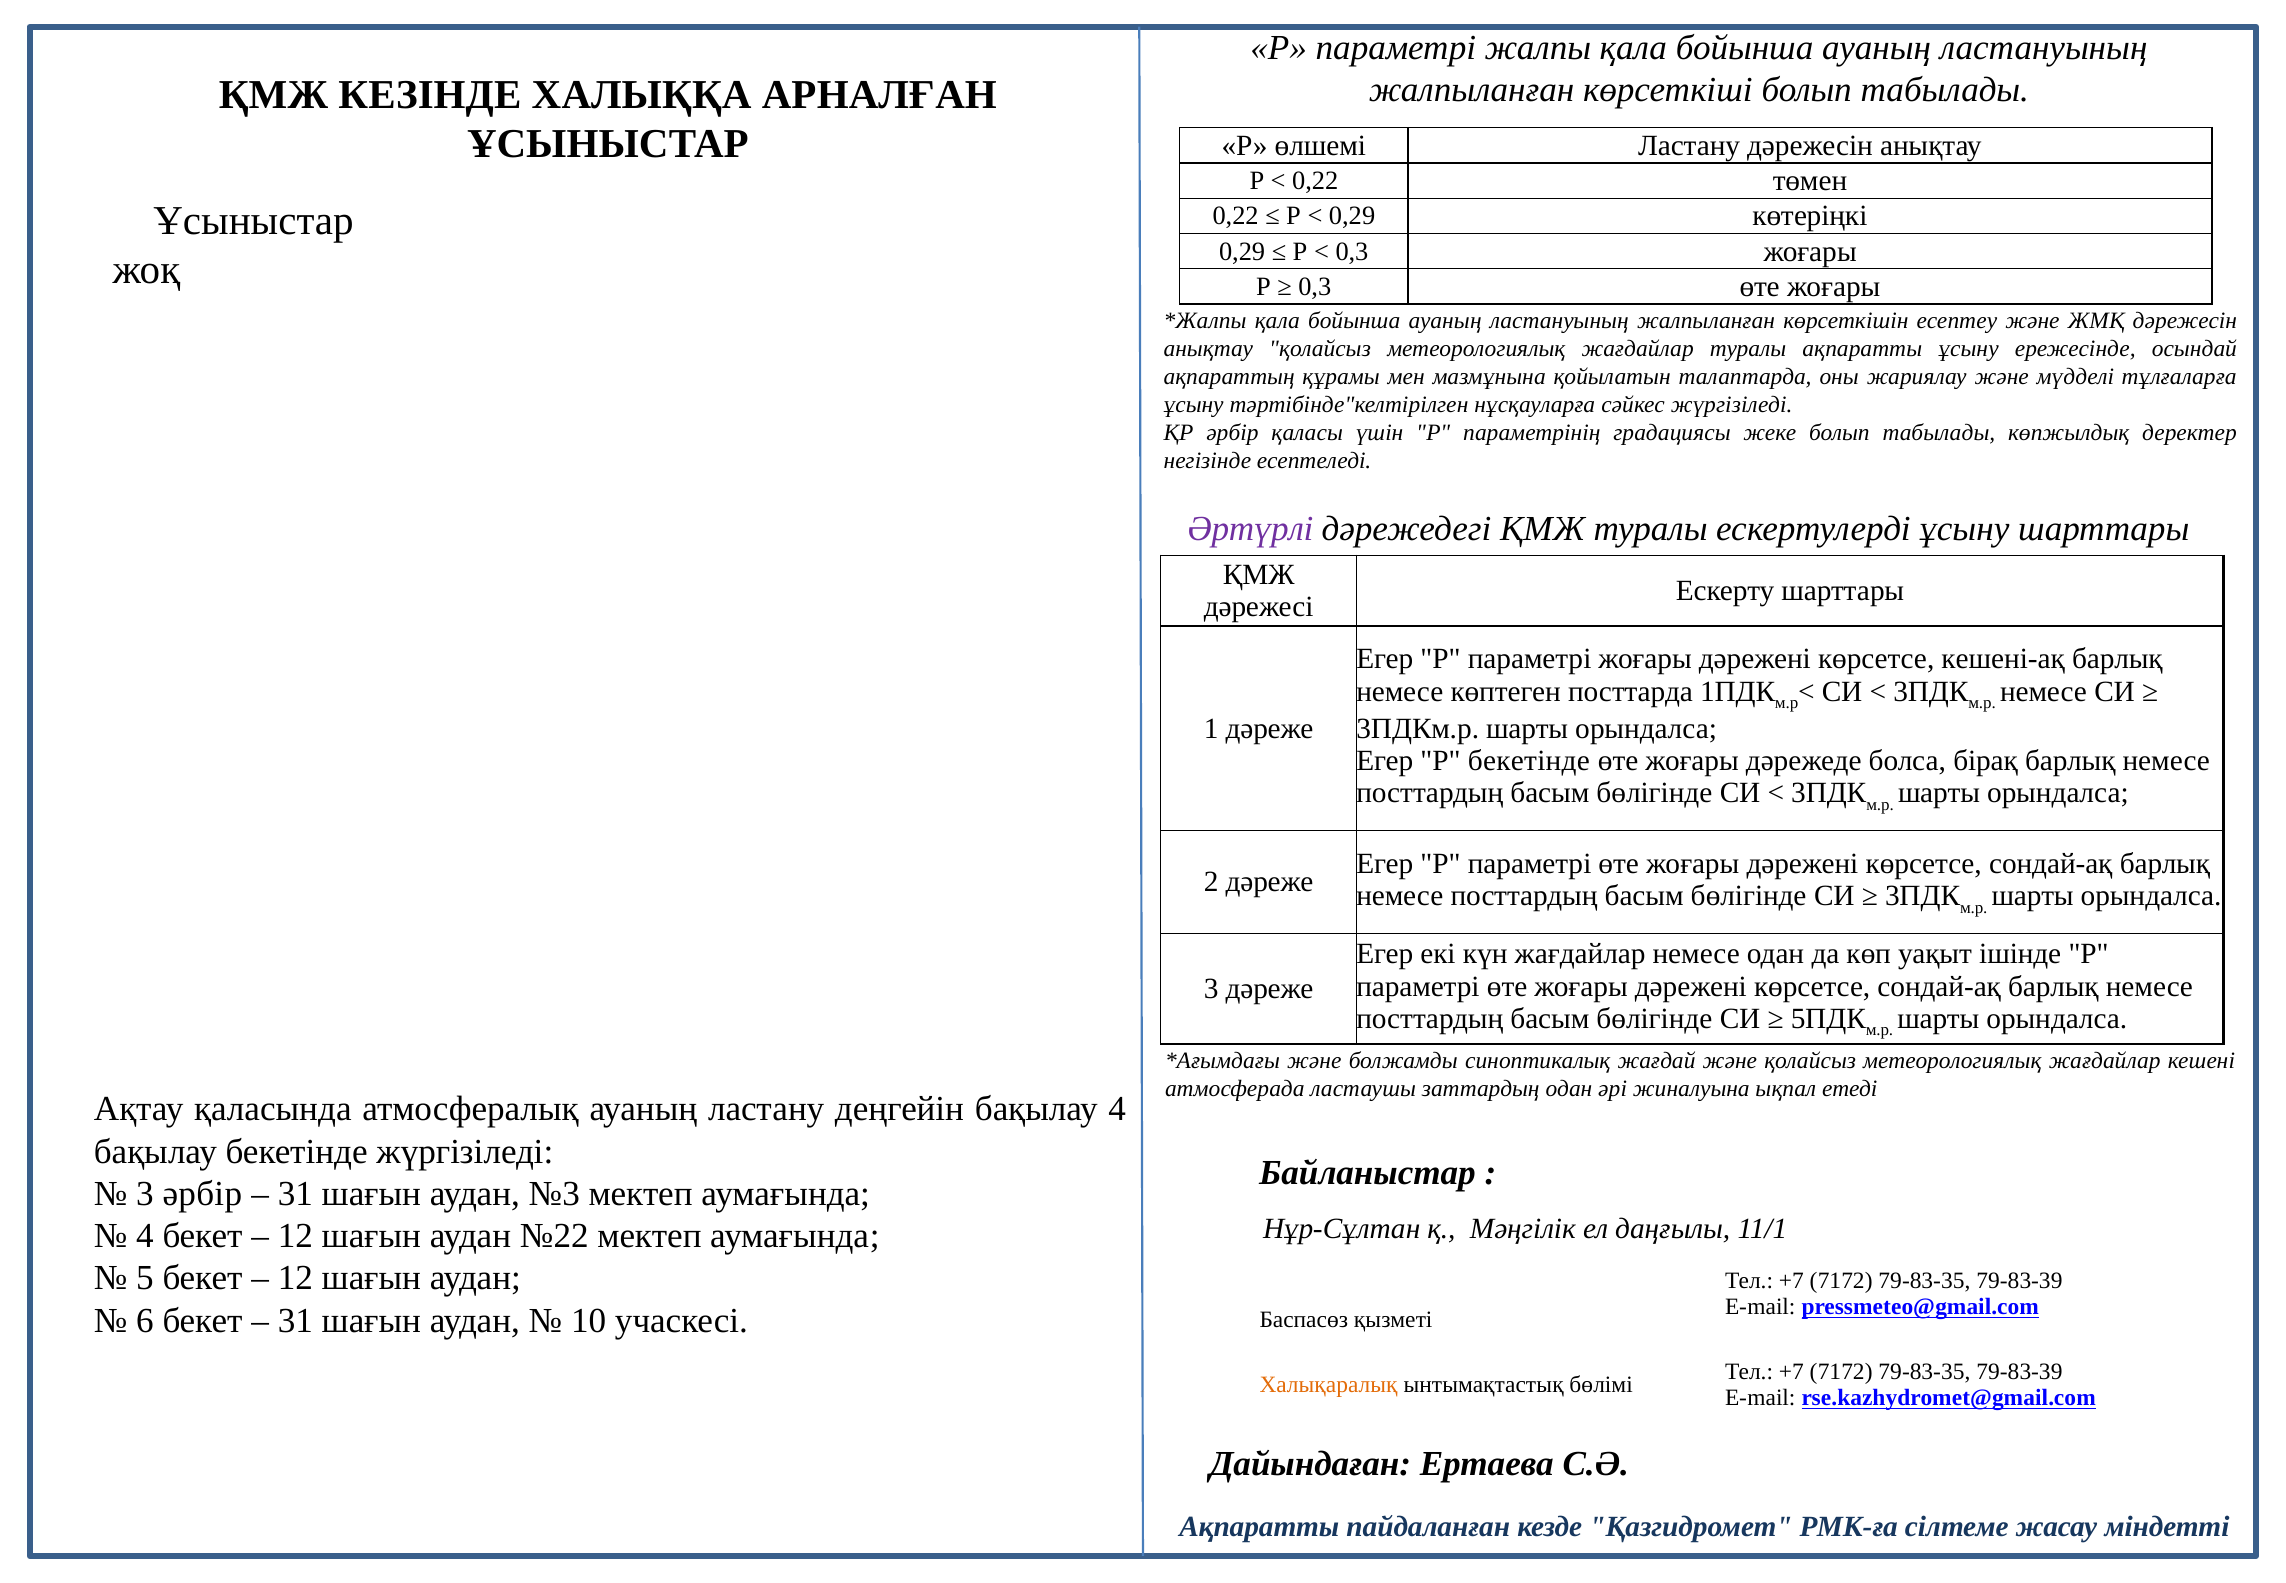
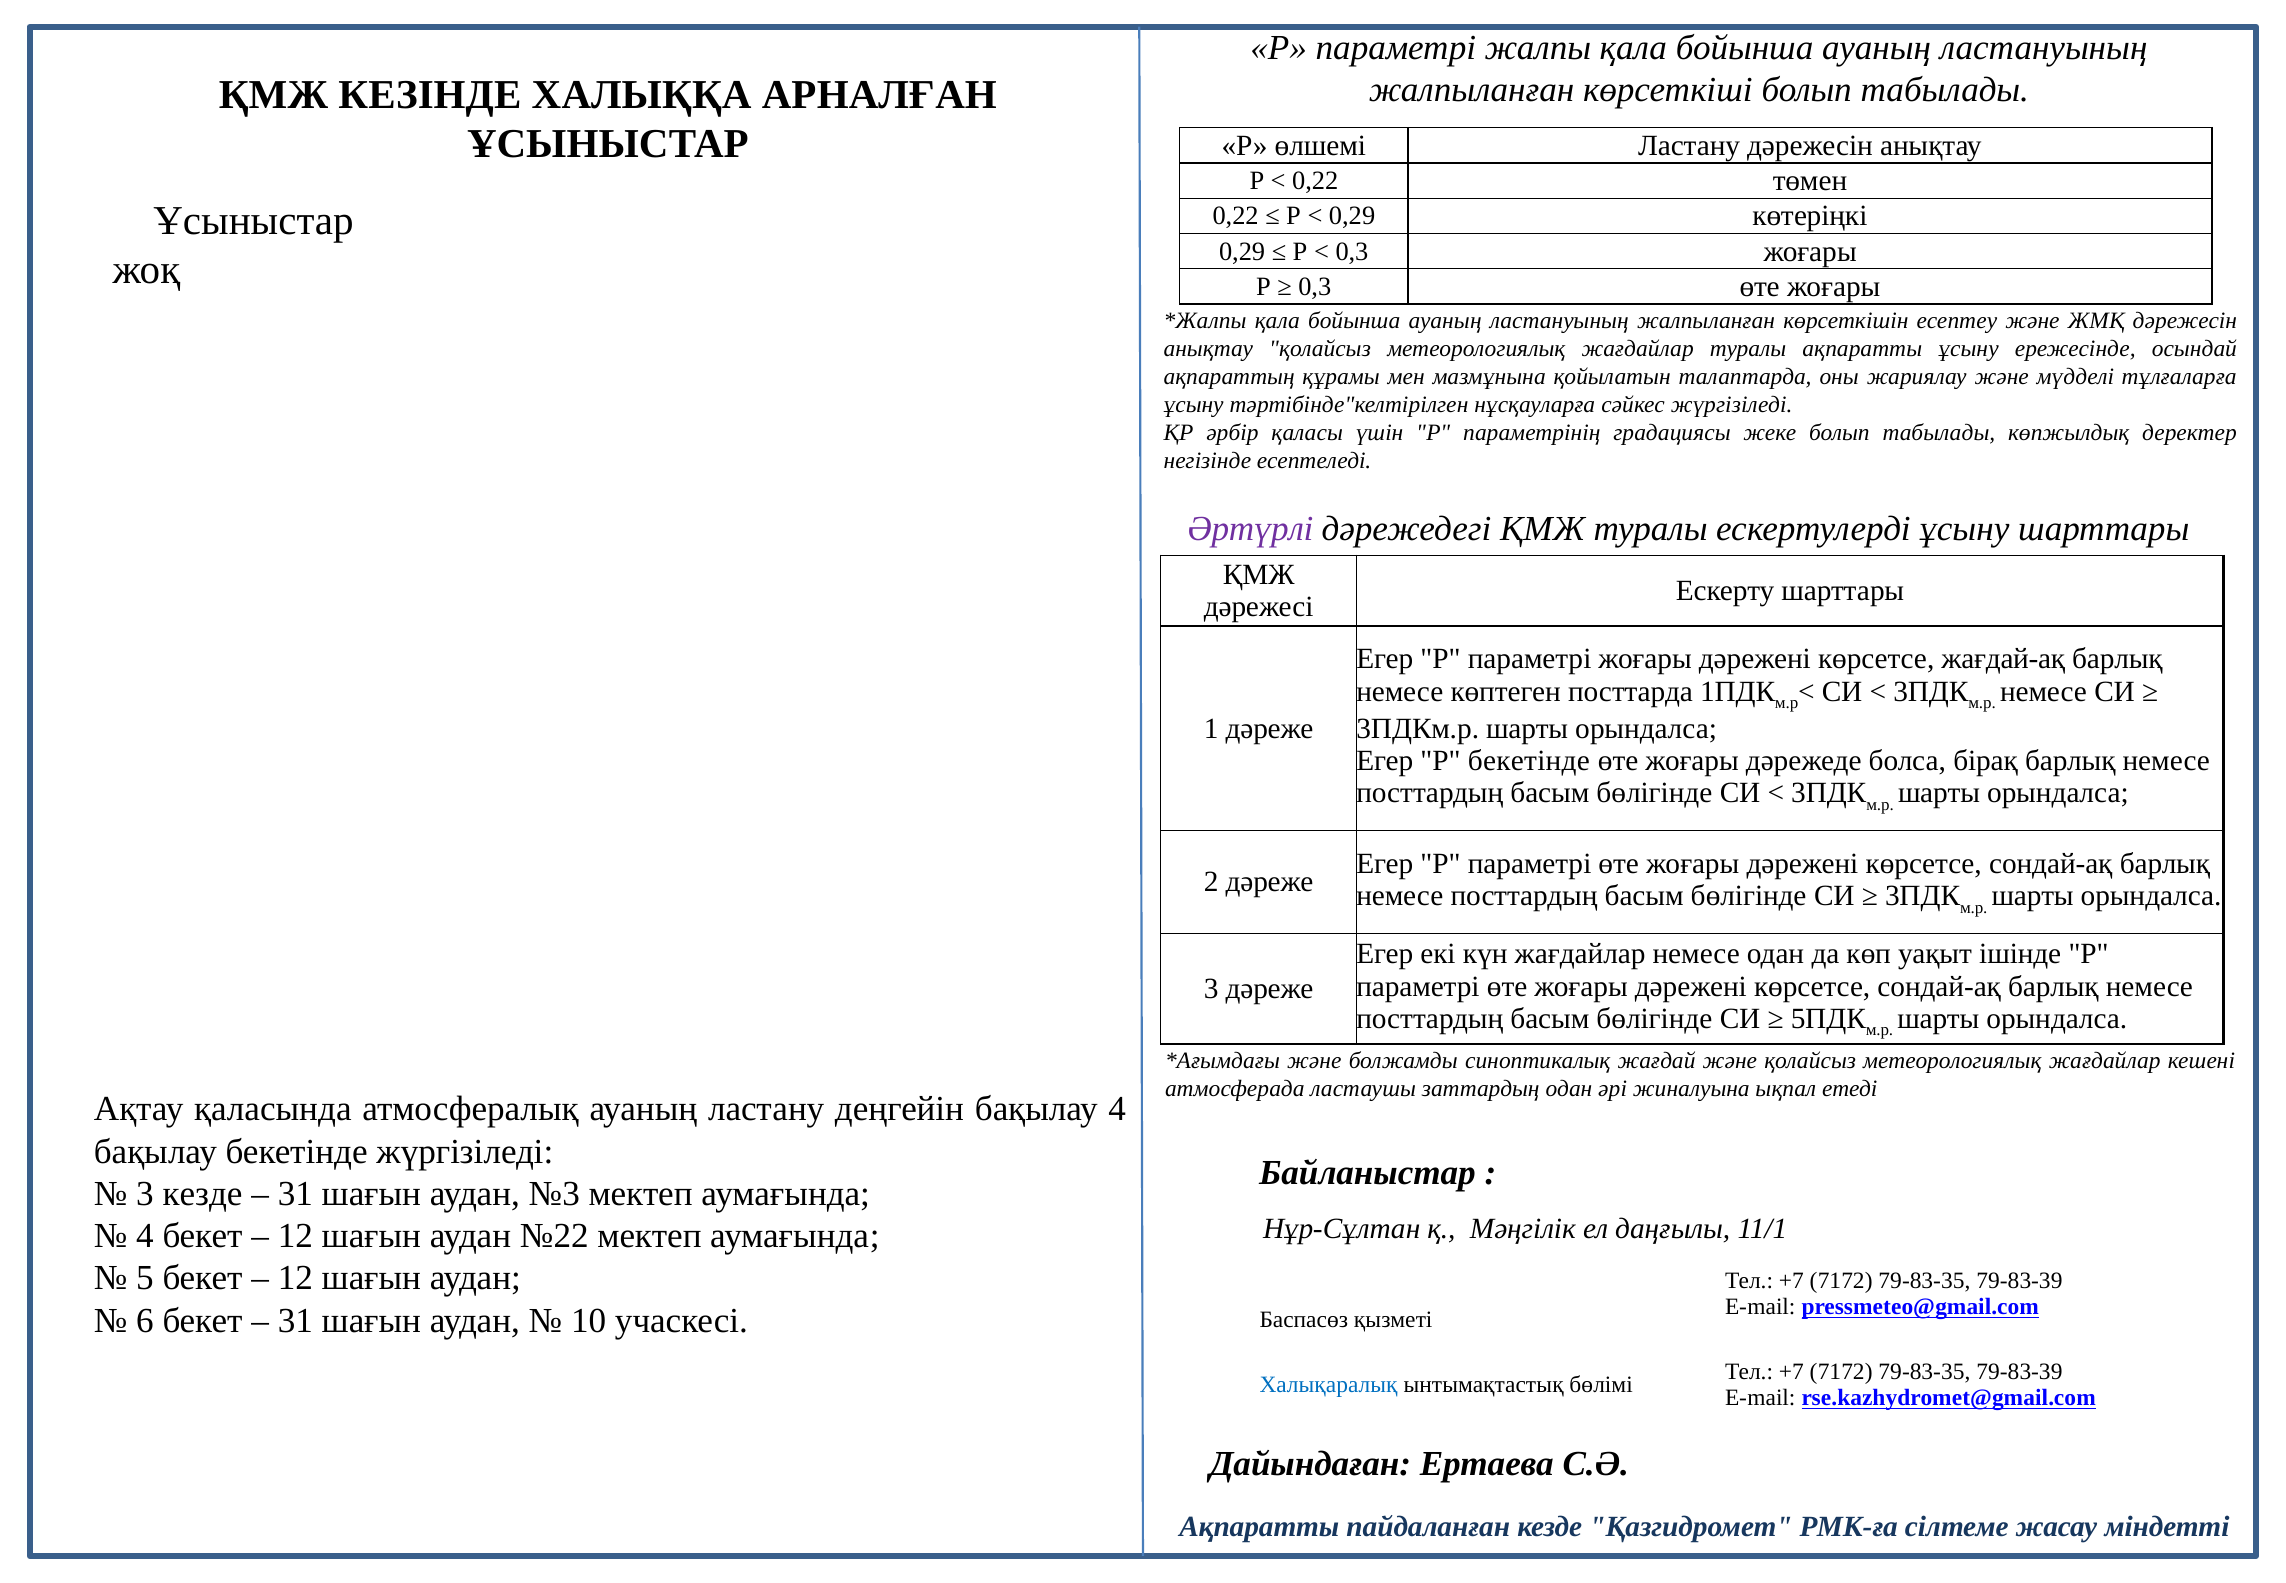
кешені-ақ: кешені-ақ -> жағдай-ақ (2003, 659)
3 әрбір: әрбір -> кезде (202, 1194)
Халықаралық colour: orange -> blue (1329, 1385)
